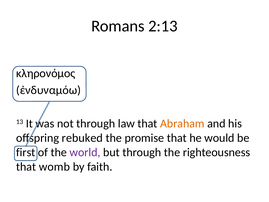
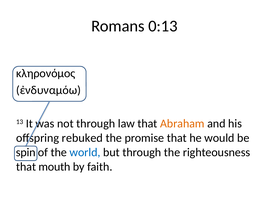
2:13: 2:13 -> 0:13 (163, 26)
first: first -> spin (26, 152)
world colour: purple -> blue (85, 152)
womb: womb -> mouth (55, 167)
